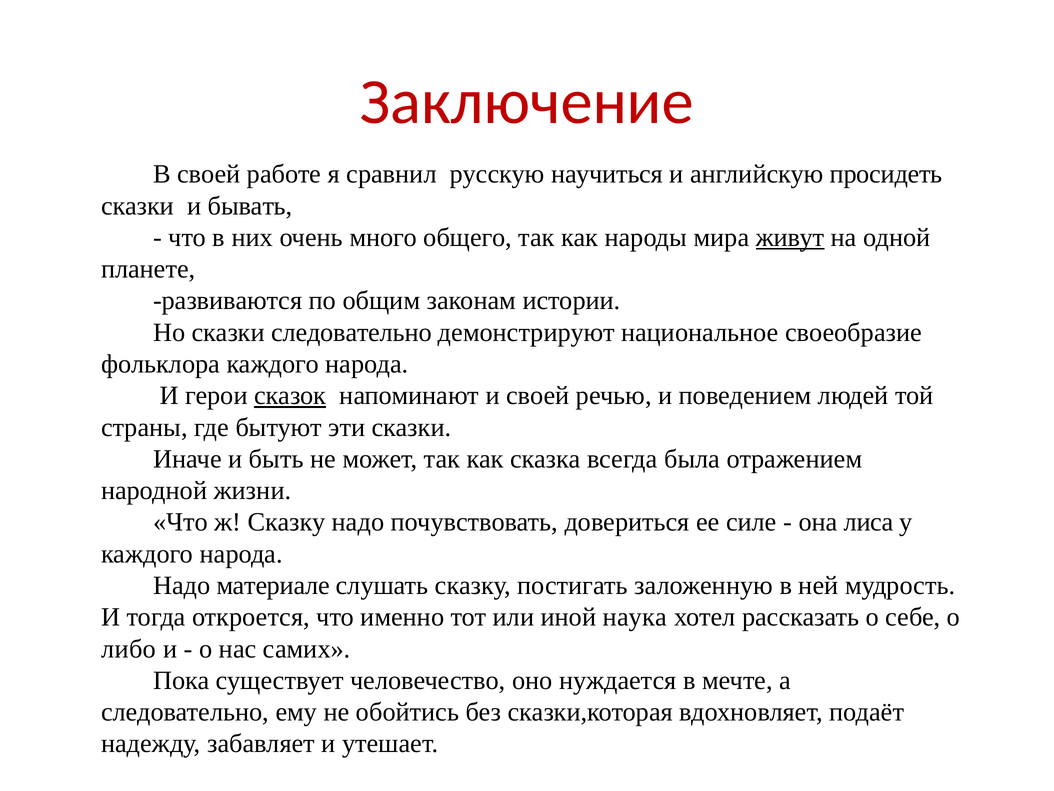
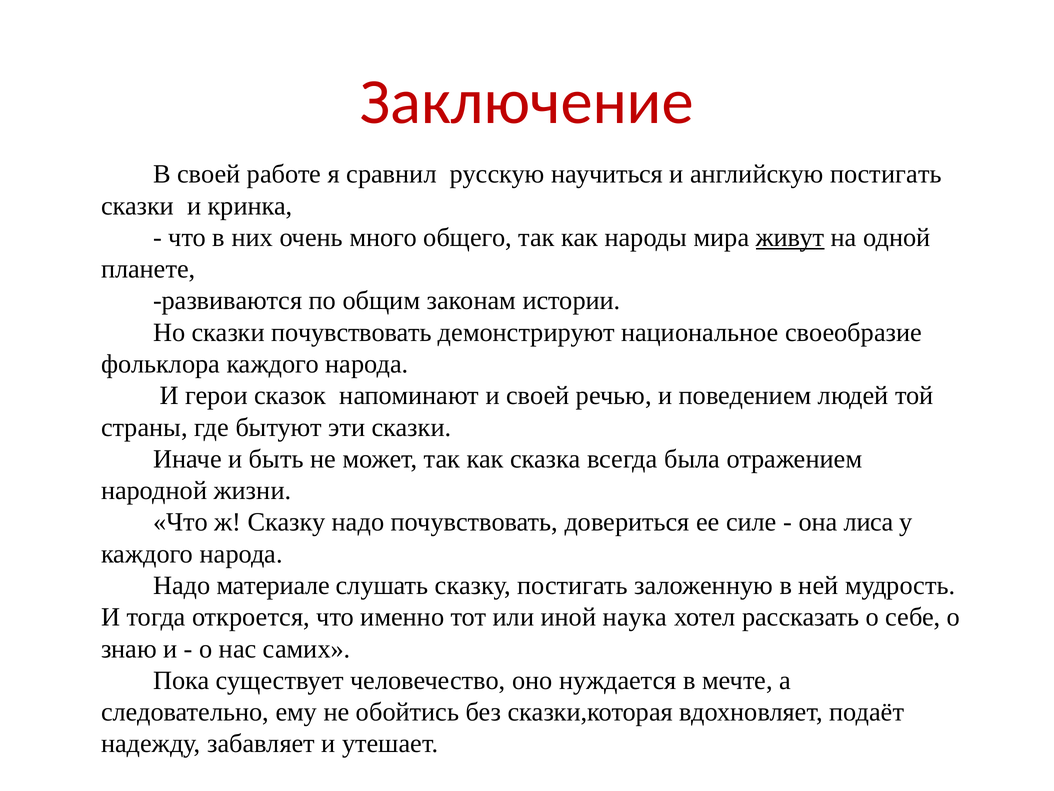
английскую просидеть: просидеть -> постигать (886, 174)
бывать: бывать -> кринка (250, 206)
сказки следовательно: следовательно -> почувствовать (352, 332)
сказок underline: present -> none (290, 395)
либо: либо -> знаю (129, 648)
